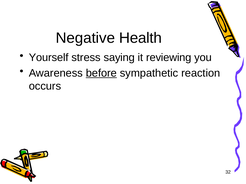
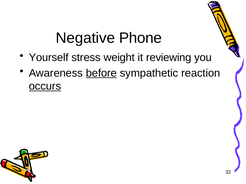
Health: Health -> Phone (141, 38)
saying: saying -> weight (119, 58)
occurs underline: none -> present (45, 86)
